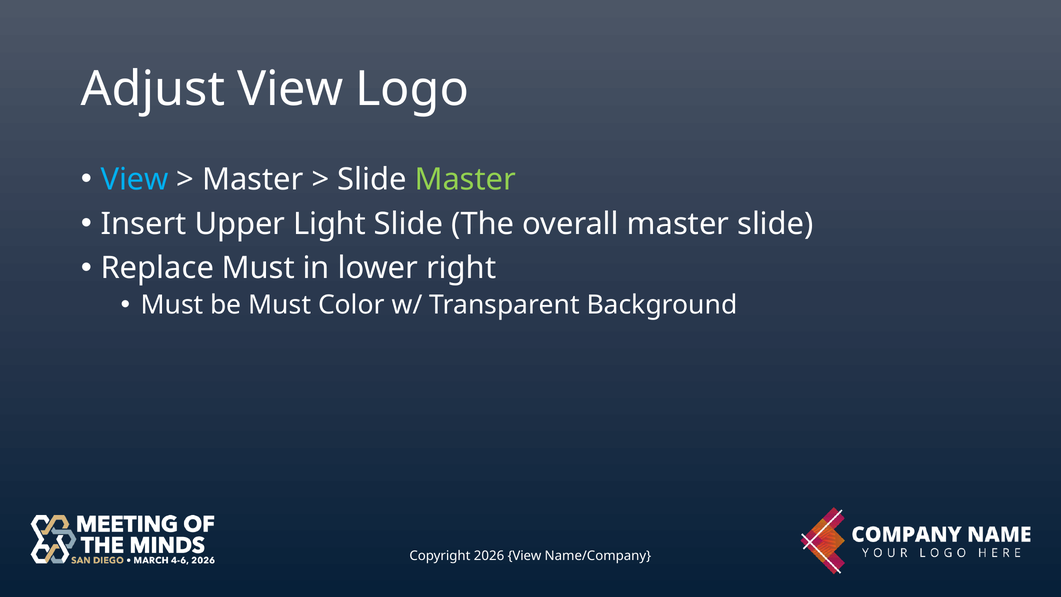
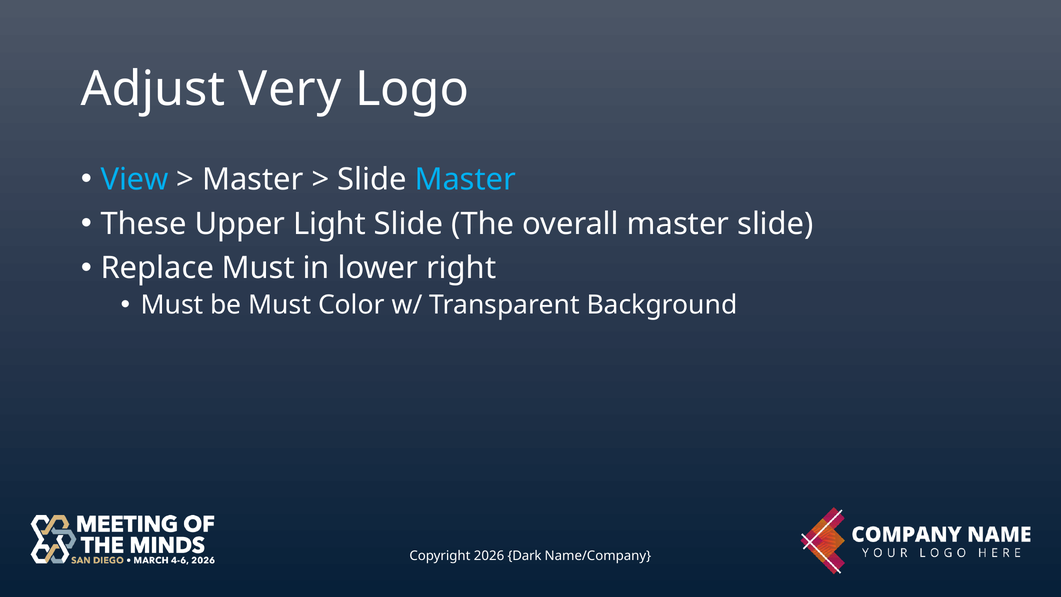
Adjust View: View -> Very (290, 89)
Master colour: light green -> light blue (465, 179)
Insert: Insert -> These (144, 224)
2026 View: View -> Dark (524, 555)
